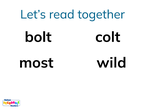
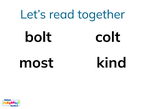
wild: wild -> kind (111, 63)
